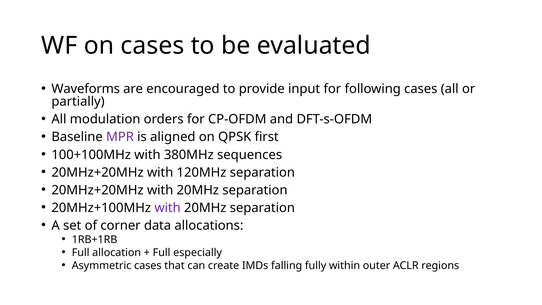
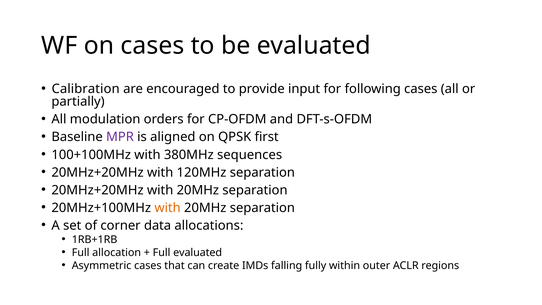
Waveforms: Waveforms -> Calibration (86, 89)
with colour: purple -> orange (168, 208)
Full especially: especially -> evaluated (198, 252)
